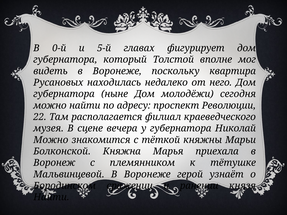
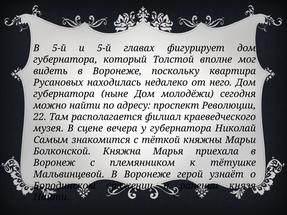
В 0-й: 0-й -> 5-й (59, 48)
Можно: Можно -> Самым (51, 140)
